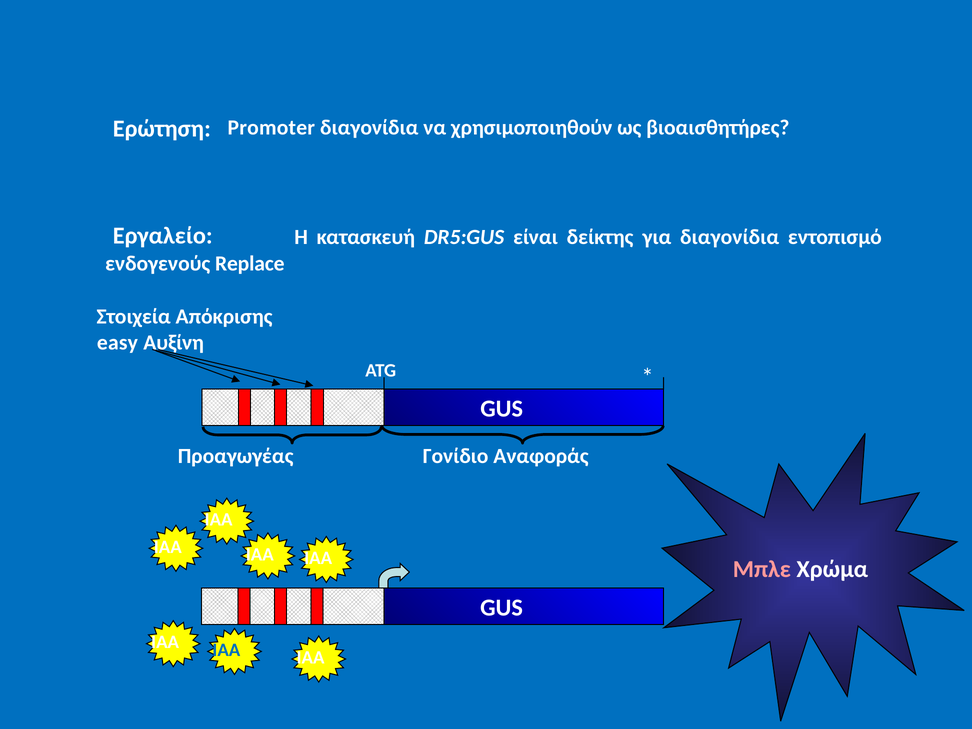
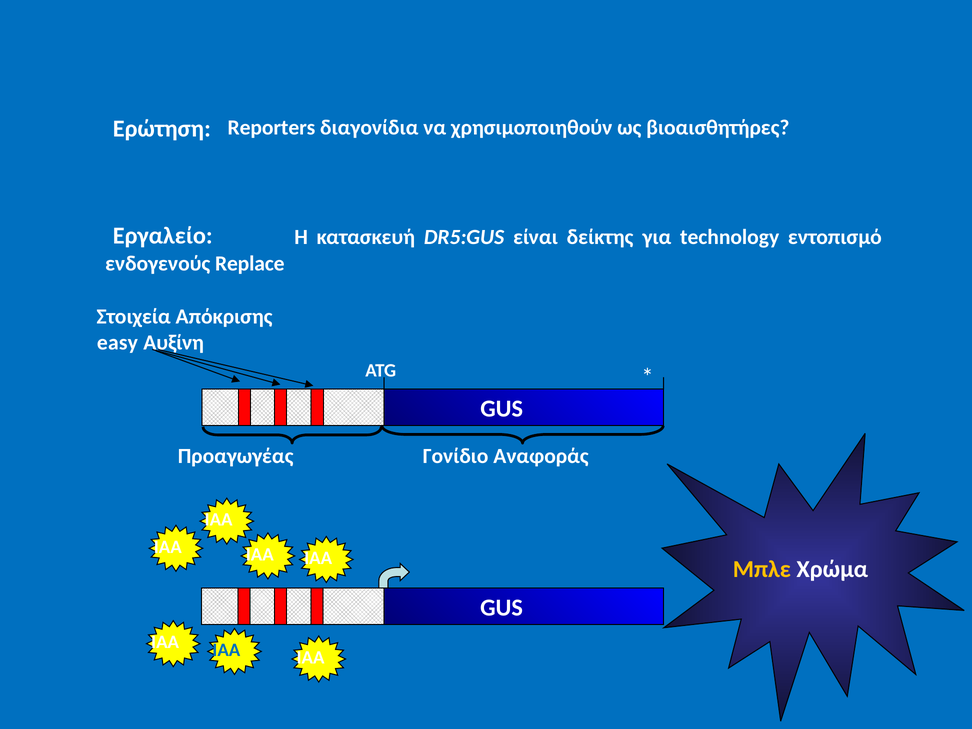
Promoter: Promoter -> Reporters (271, 127)
διαγονίδια: διαγονίδια -> technology (730, 237)
Μπλε colour: pink -> yellow (762, 569)
